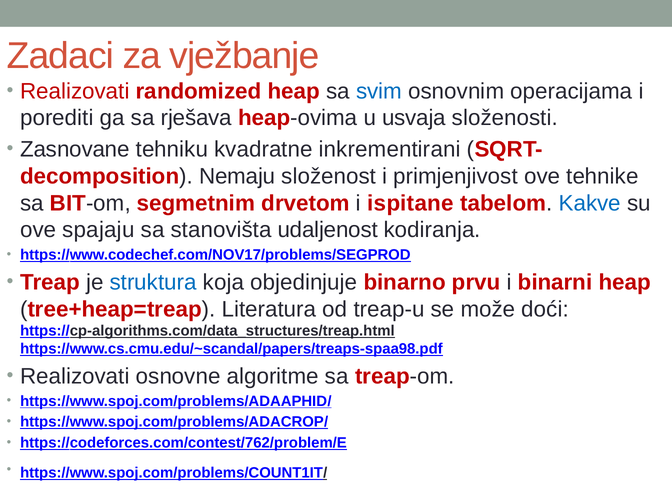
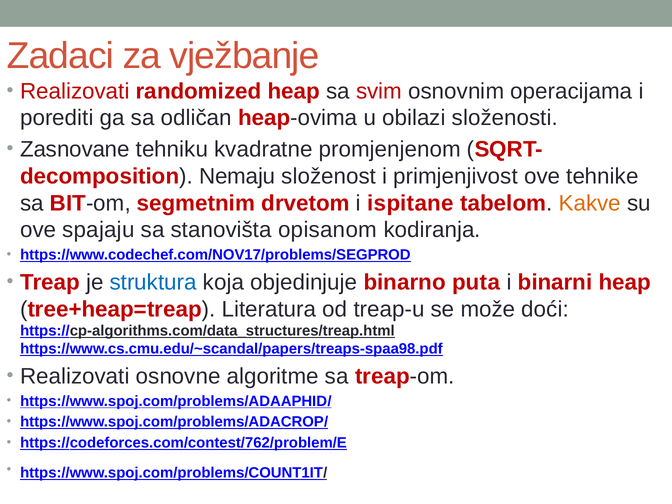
svim colour: blue -> red (379, 91)
rješava: rješava -> odličan (196, 118)
usvaja: usvaja -> obilazi (414, 118)
inkrementirani: inkrementirani -> promjenjenom (390, 149)
Kakve colour: blue -> orange (590, 203)
udaljenost: udaljenost -> opisanom (328, 230)
prvu: prvu -> puta (476, 282)
